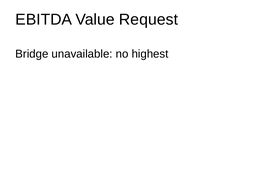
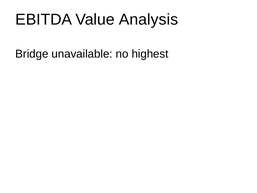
Request: Request -> Analysis (149, 20)
